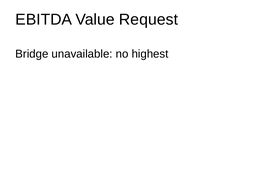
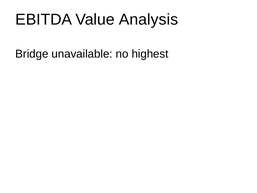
Request: Request -> Analysis (149, 20)
